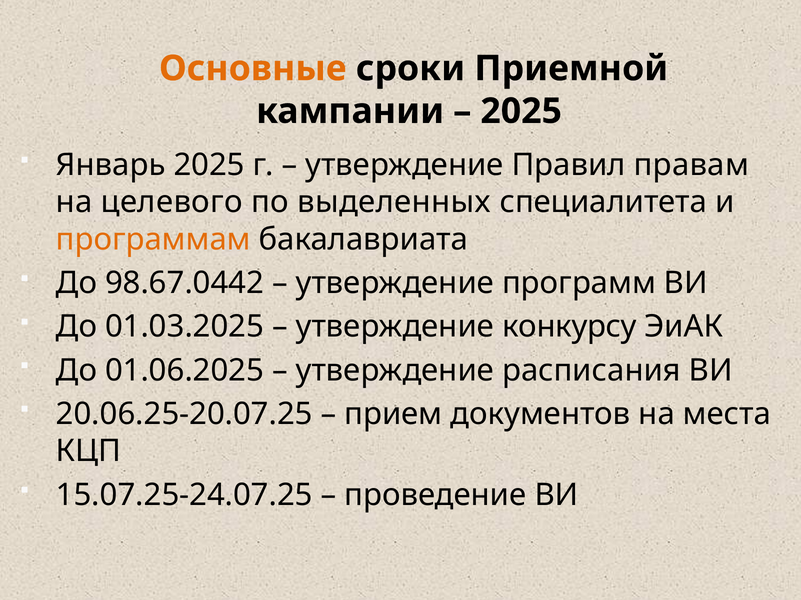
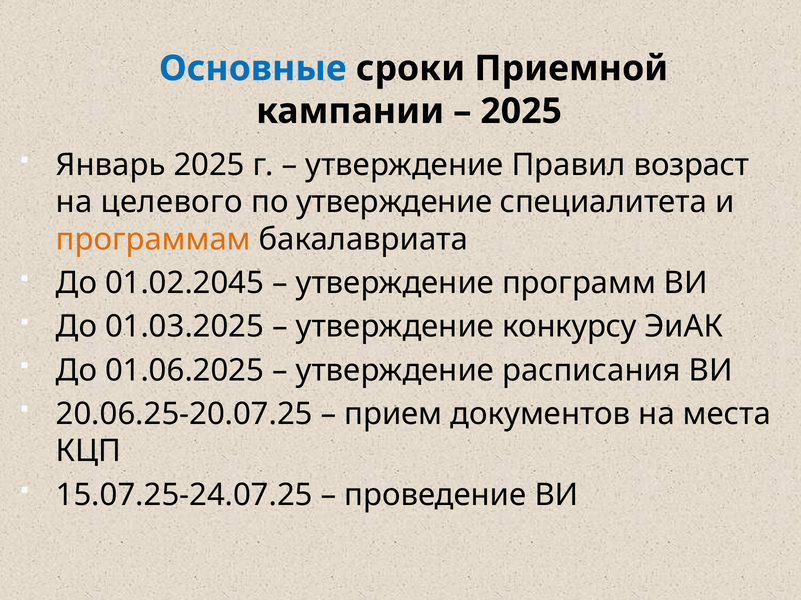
Основные colour: orange -> blue (253, 69)
правам: правам -> возраст (692, 165)
по выделенных: выделенных -> утверждение (394, 202)
98.67.0442: 98.67.0442 -> 01.02.2045 (185, 283)
